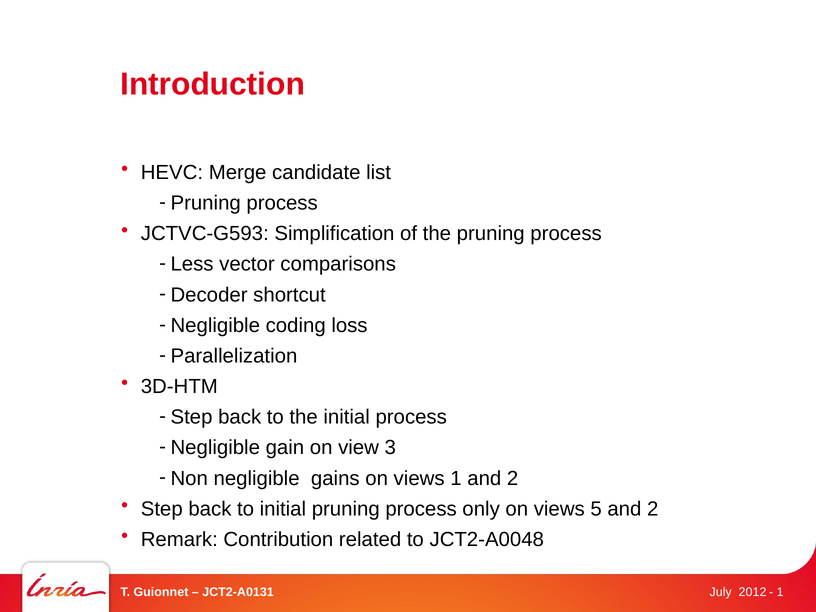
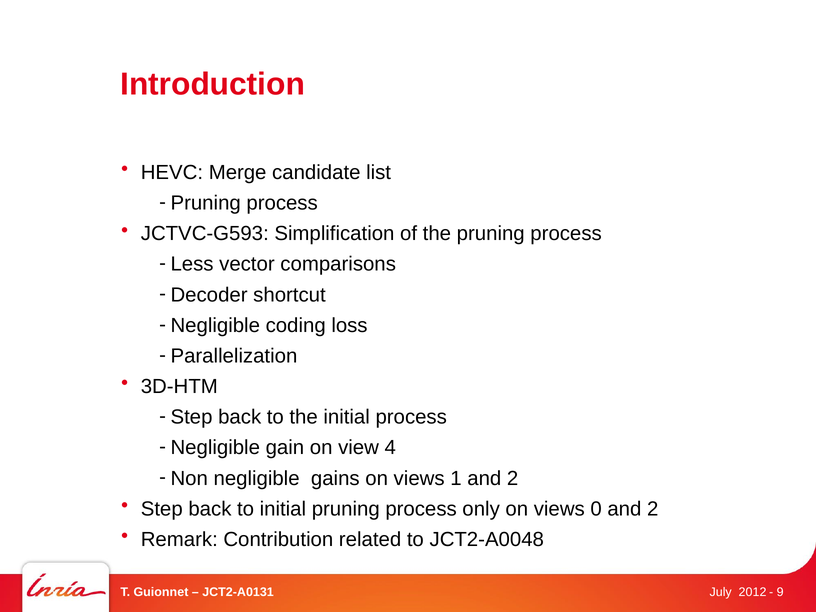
3: 3 -> 4 (390, 448)
5: 5 -> 0 (596, 509)
1: 1 -> 9 (780, 592)
